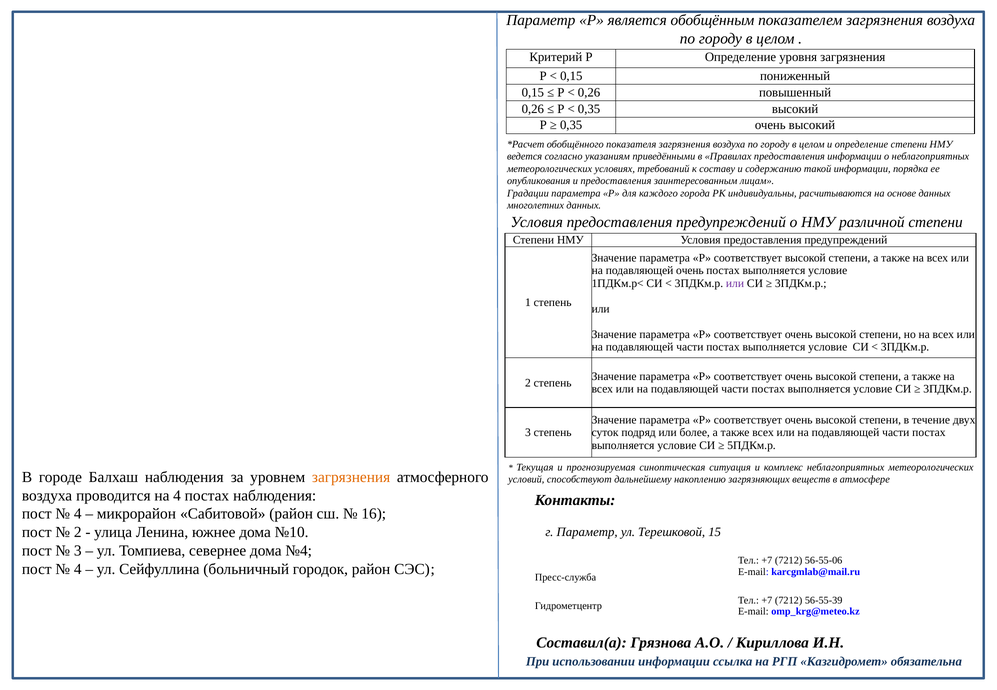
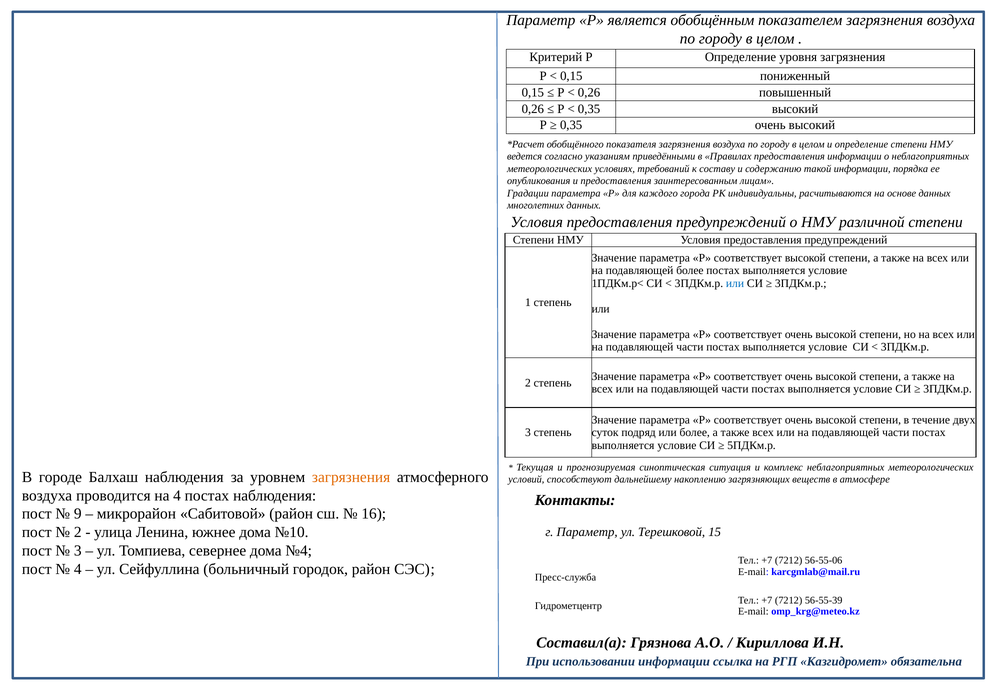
подавляющей очень: очень -> более (690, 271)
или colour: purple -> blue (735, 283)
4: 4 -> 9 (78, 514)
